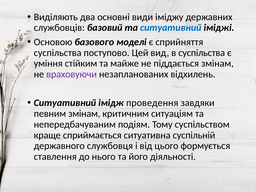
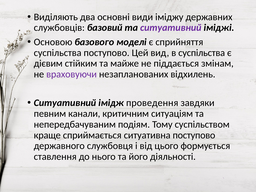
ситуативний colour: blue -> purple (171, 28)
уміння: уміння -> дієвим (48, 63)
певним змінам: змінам -> канали (84, 114)
ситуативна суспільній: суспільній -> поступово (194, 135)
